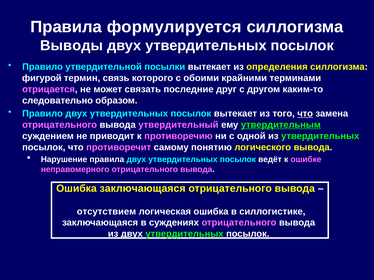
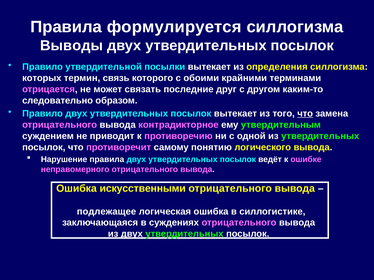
фигурой: фигурой -> которых (42, 78)
утвердительный: утвердительный -> контрадикторное (178, 125)
утвердительным underline: present -> none (281, 125)
Ошибка заключающаяся: заключающаяся -> искусственными (143, 189)
отсутствием: отсутствием -> подлежащее (106, 212)
